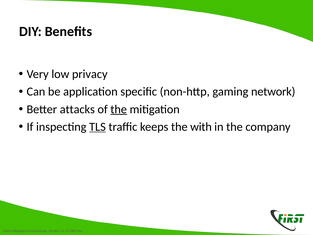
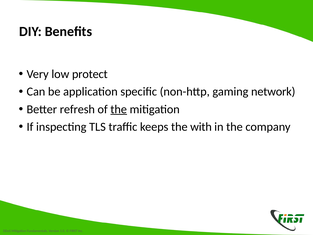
privacy: privacy -> protect (90, 74)
attacks: attacks -> refresh (77, 109)
TLS underline: present -> none (97, 127)
